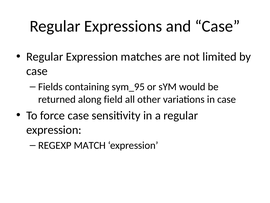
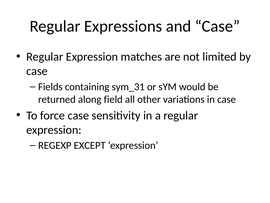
sym_95: sym_95 -> sym_31 (128, 87)
MATCH: MATCH -> EXCEPT (90, 145)
